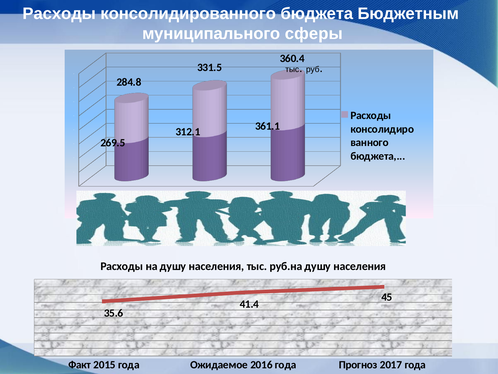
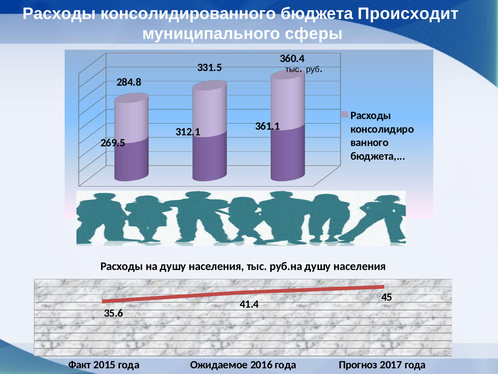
Бюджетным: Бюджетным -> Происходит (408, 14)
